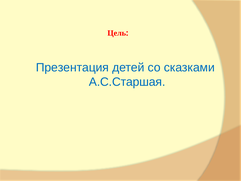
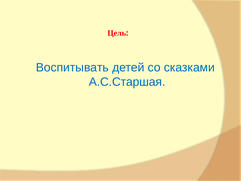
Презентация: Презентация -> Воспитывать (72, 67)
